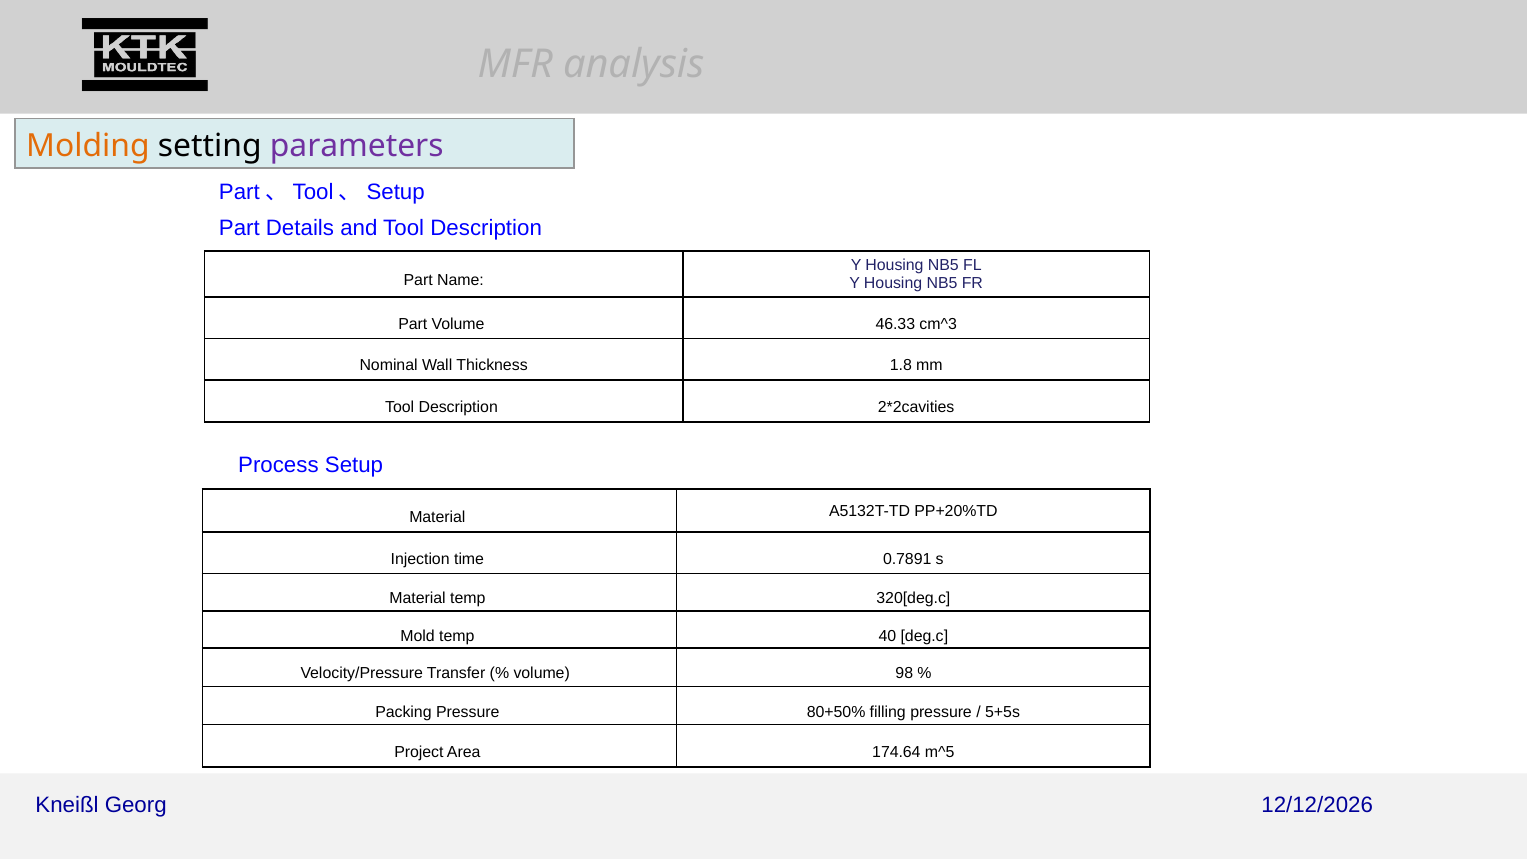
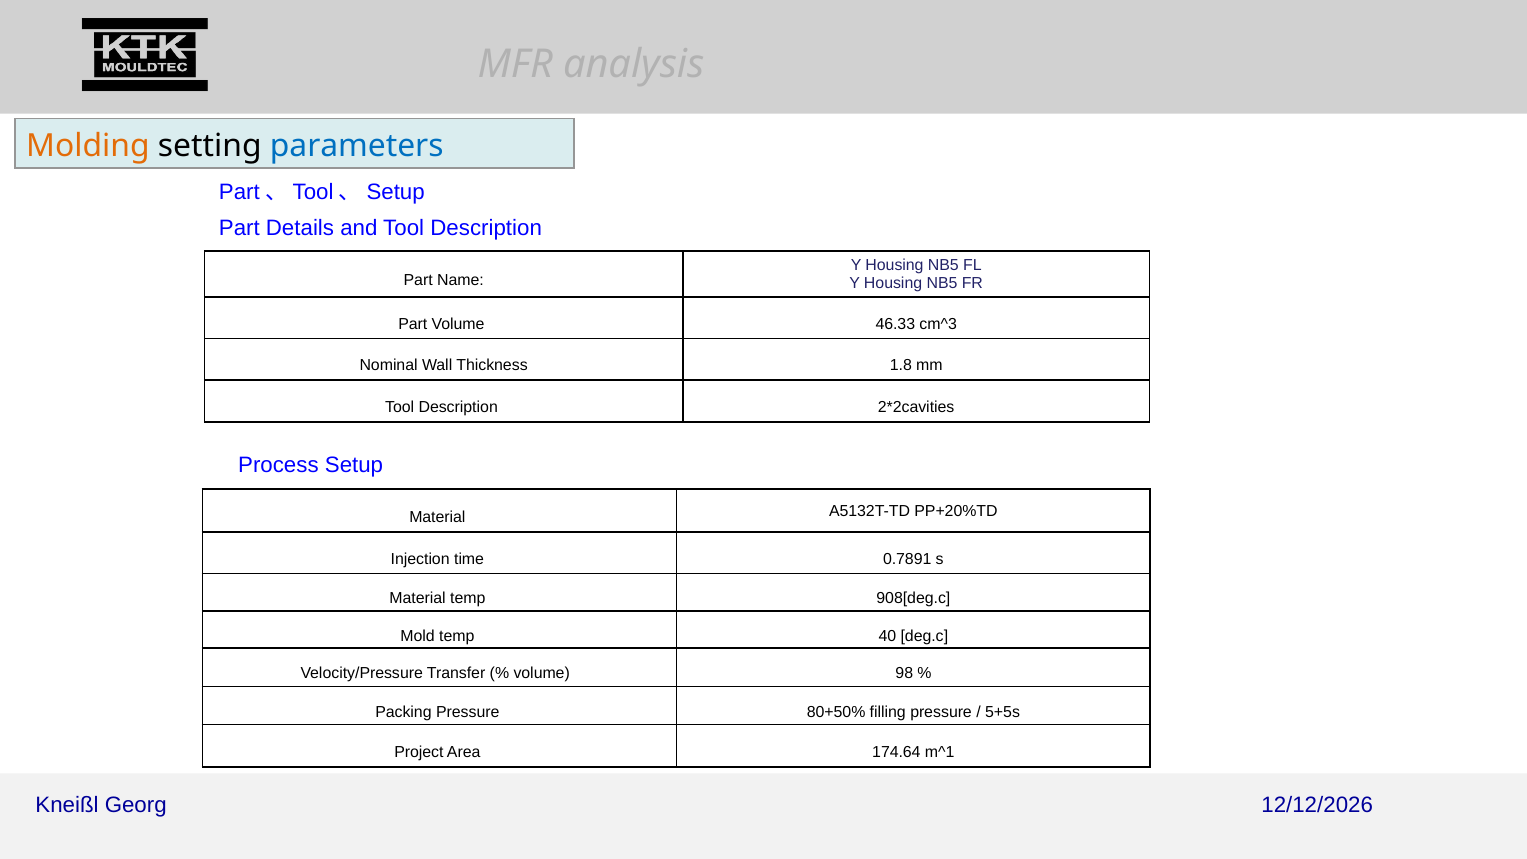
parameters colour: purple -> blue (357, 146)
320[deg.c: 320[deg.c -> 908[deg.c (913, 598)
m^5: m^5 -> m^1 (940, 752)
